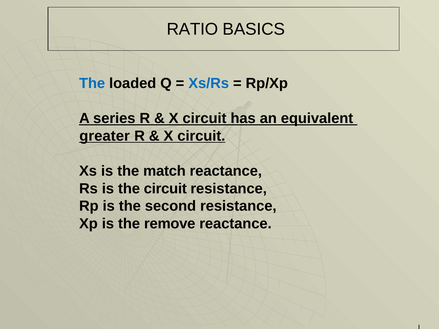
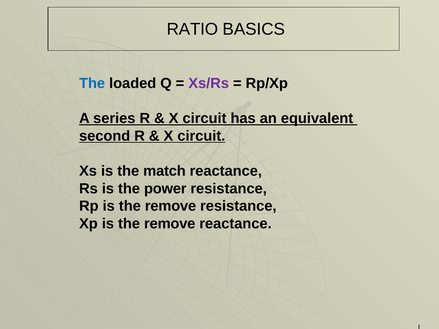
Xs/Rs colour: blue -> purple (209, 83)
greater: greater -> second (105, 136)
the circuit: circuit -> power (165, 189)
Rp is the second: second -> remove (171, 206)
